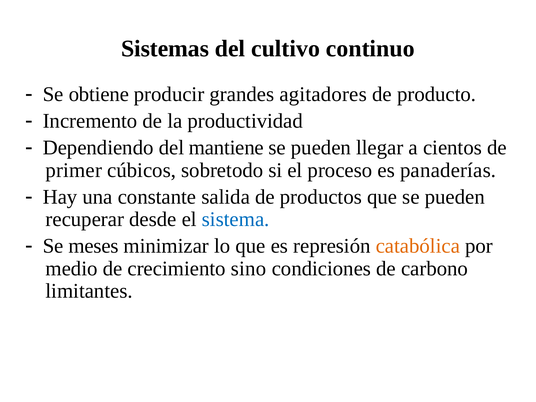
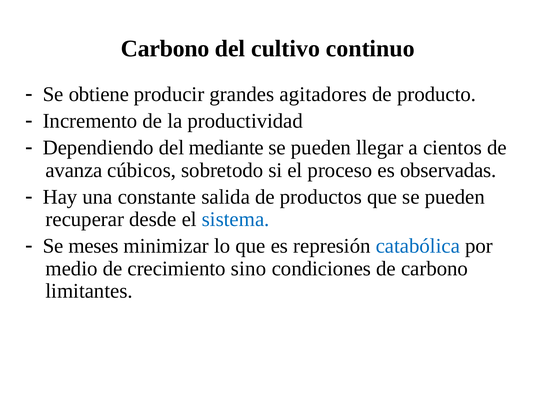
Sistemas: Sistemas -> Carbono (165, 49)
mantiene: mantiene -> mediante (226, 148)
primer: primer -> avanza (74, 170)
panaderías: panaderías -> observadas (448, 170)
catabólica colour: orange -> blue (418, 246)
